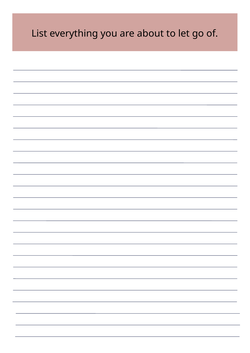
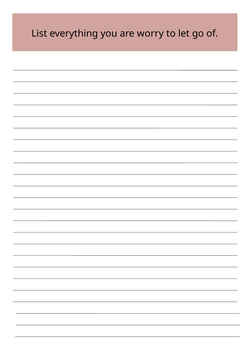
about: about -> worry (150, 34)
